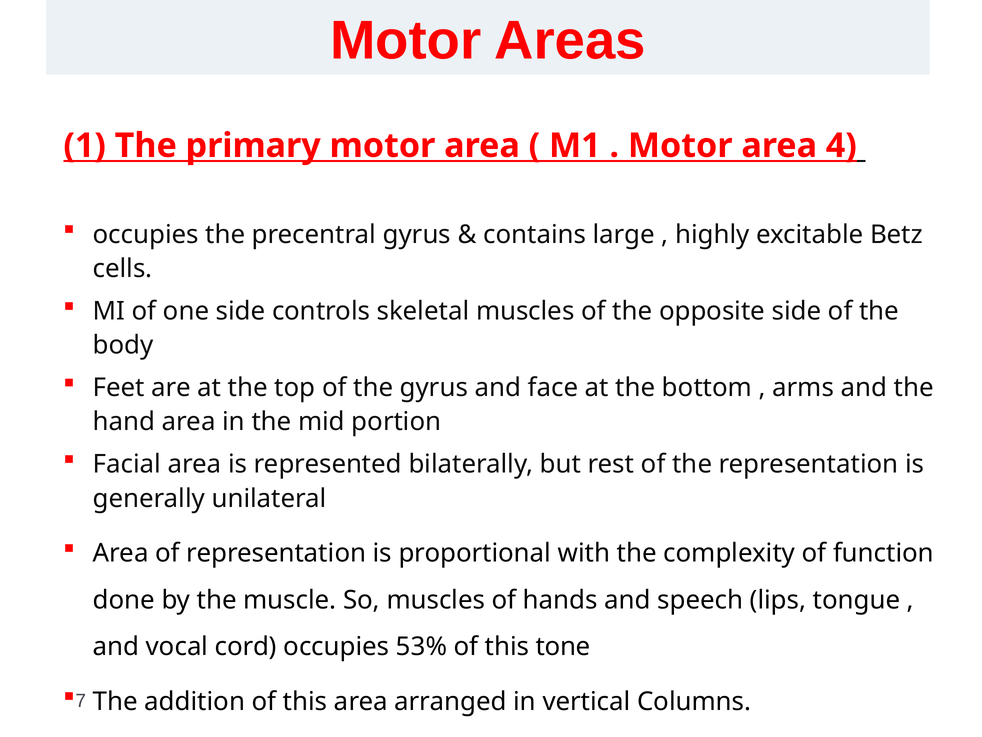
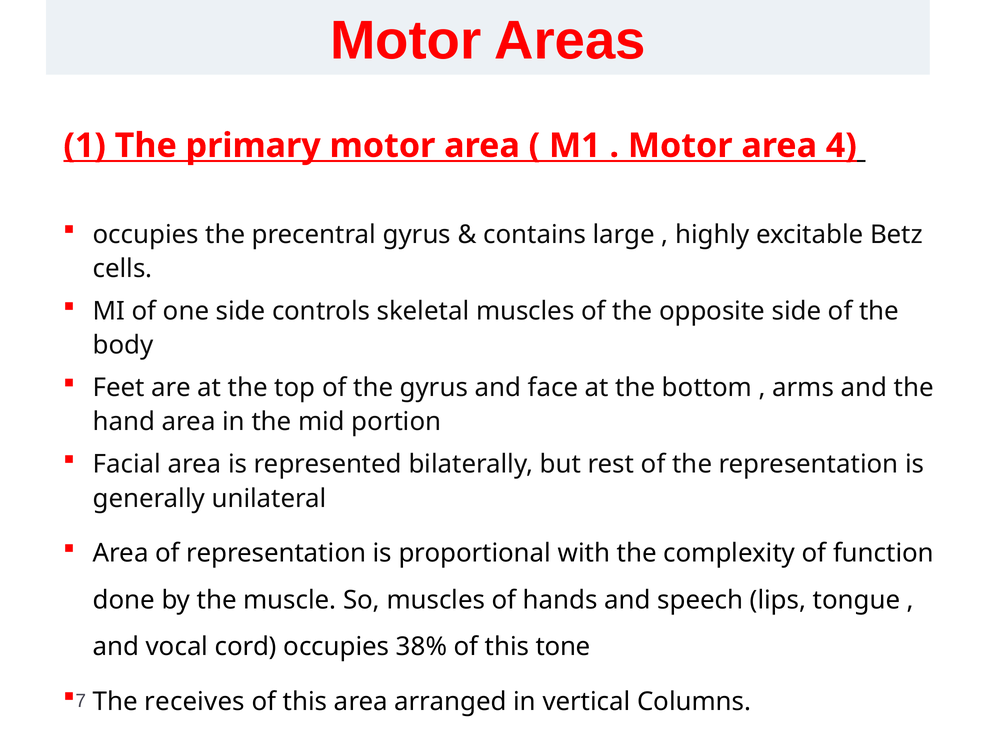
53%: 53% -> 38% (422, 646)
addition: addition -> receives (195, 701)
